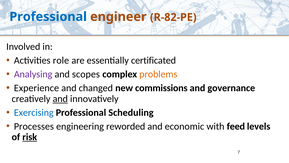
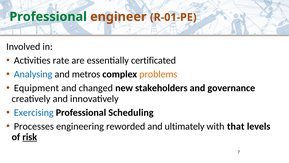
Professional colour: blue -> green (48, 17)
R-82-PE: R-82-PE -> R-01-PE (173, 17)
role: role -> rate (61, 60)
Analysing colour: purple -> blue (33, 74)
scopes: scopes -> metros (86, 74)
Experience: Experience -> Equipment (36, 88)
commissions: commissions -> stakeholders (161, 88)
and underline: present -> none (60, 98)
economic: economic -> ultimately (185, 126)
feed: feed -> that (236, 126)
